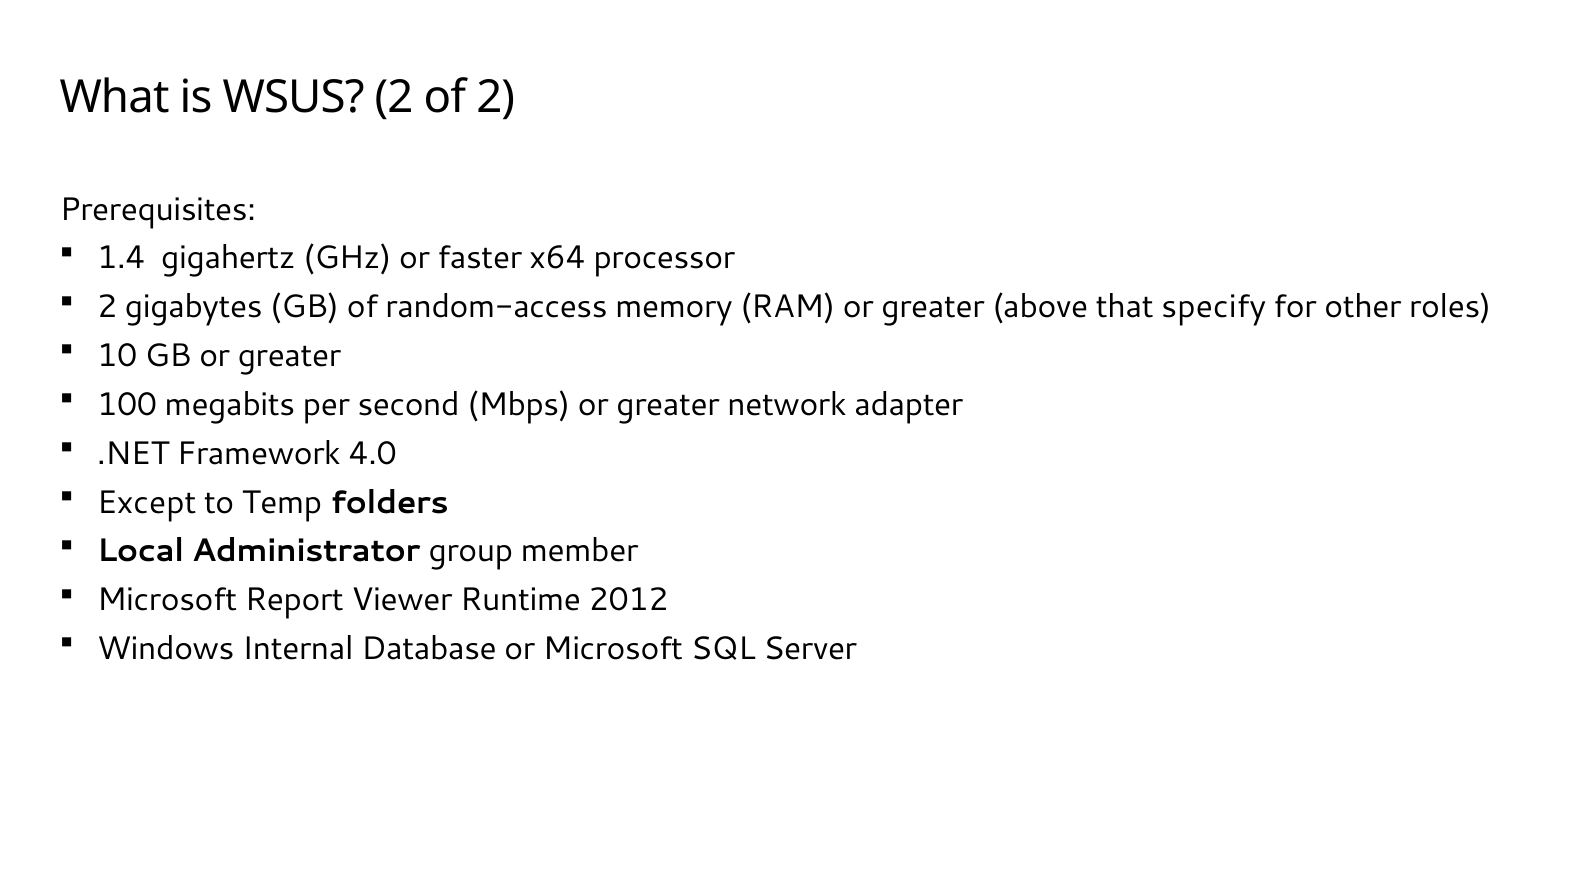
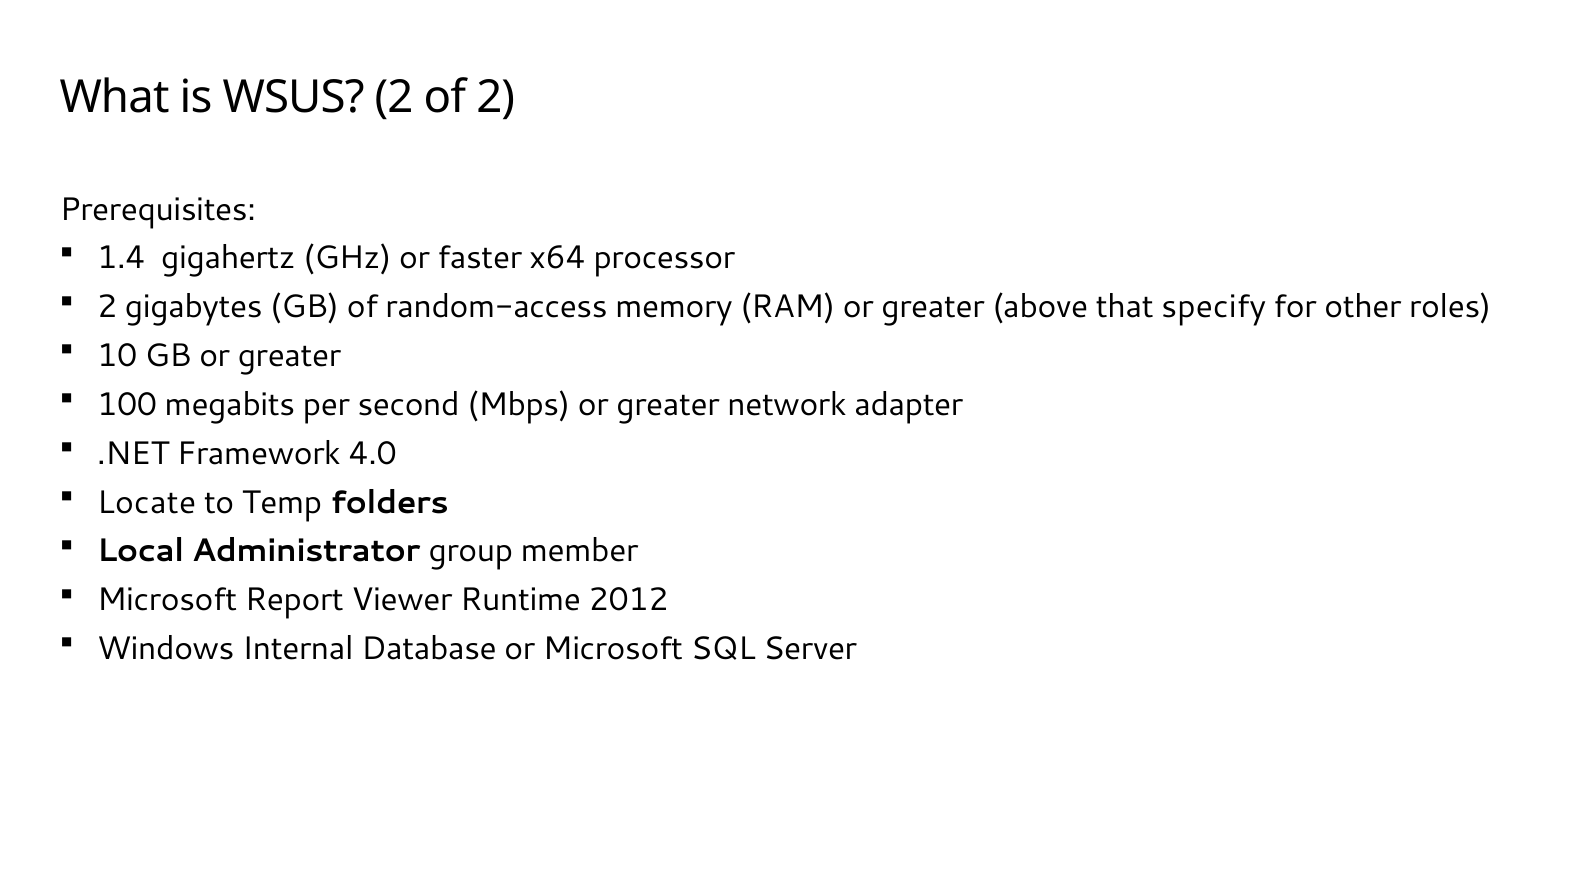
Except: Except -> Locate (147, 503)
